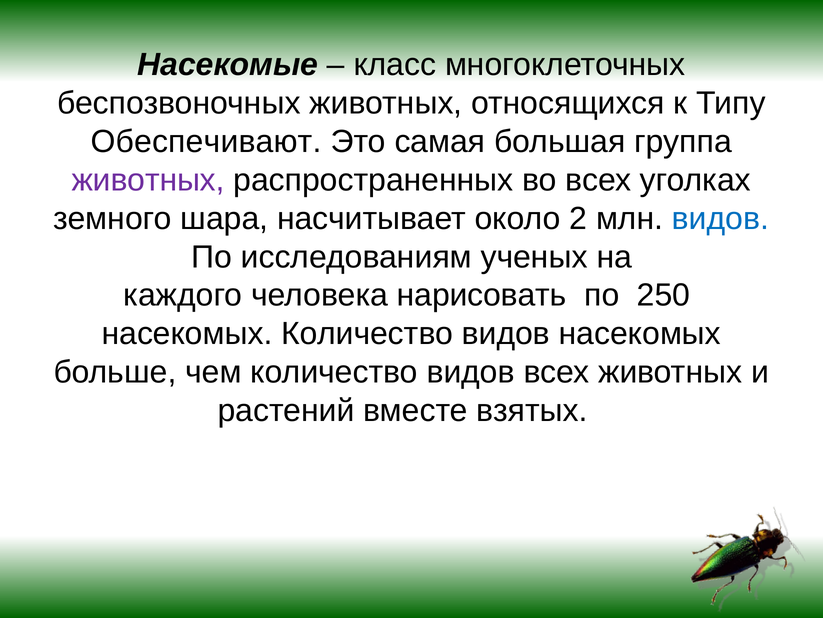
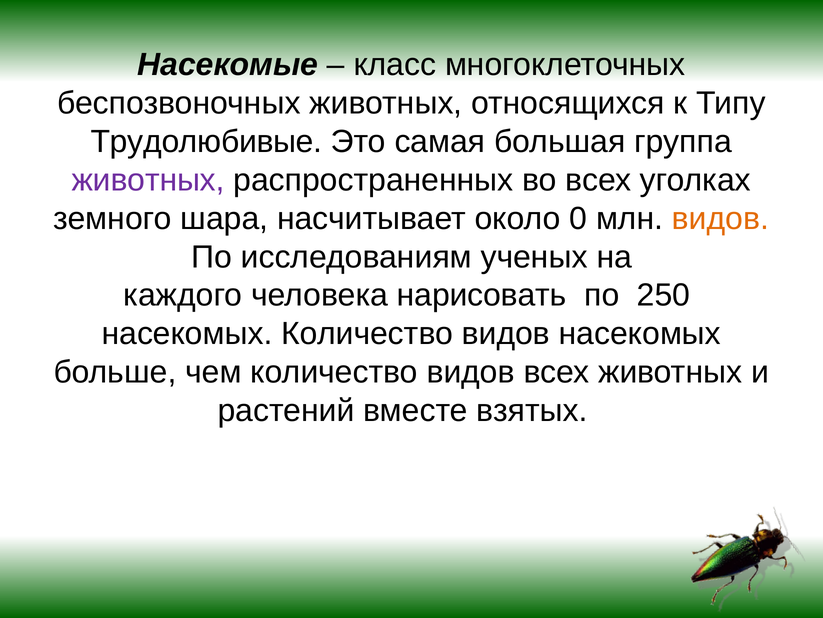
Обеспечивают: Обеспечивают -> Трудолюбивые (207, 141)
2: 2 -> 0 (578, 218)
видов colour: blue -> orange (720, 218)
